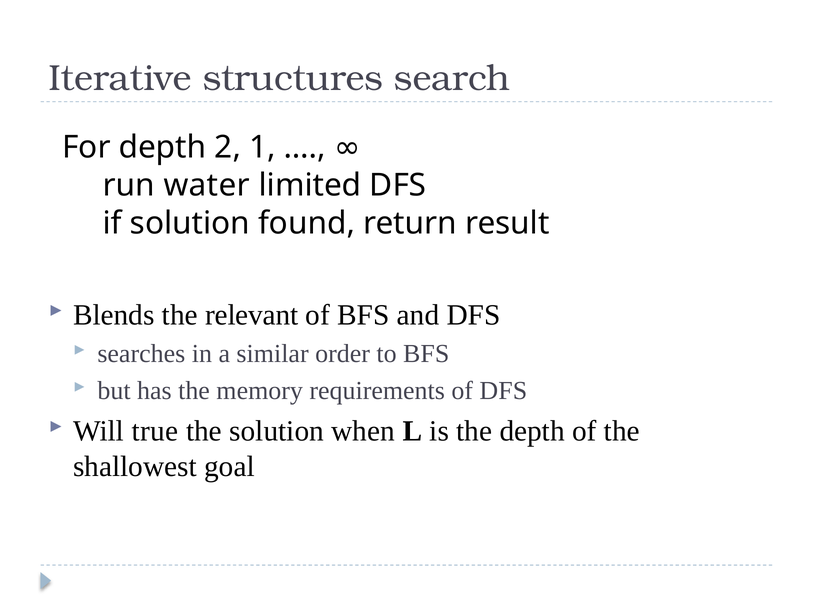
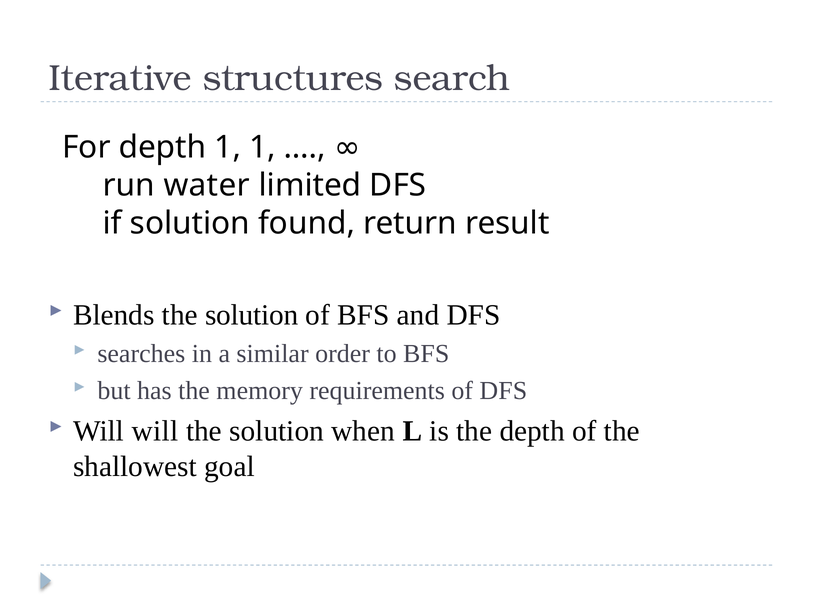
depth 2: 2 -> 1 (228, 147)
Blends the relevant: relevant -> solution (252, 315)
Will true: true -> will (155, 431)
